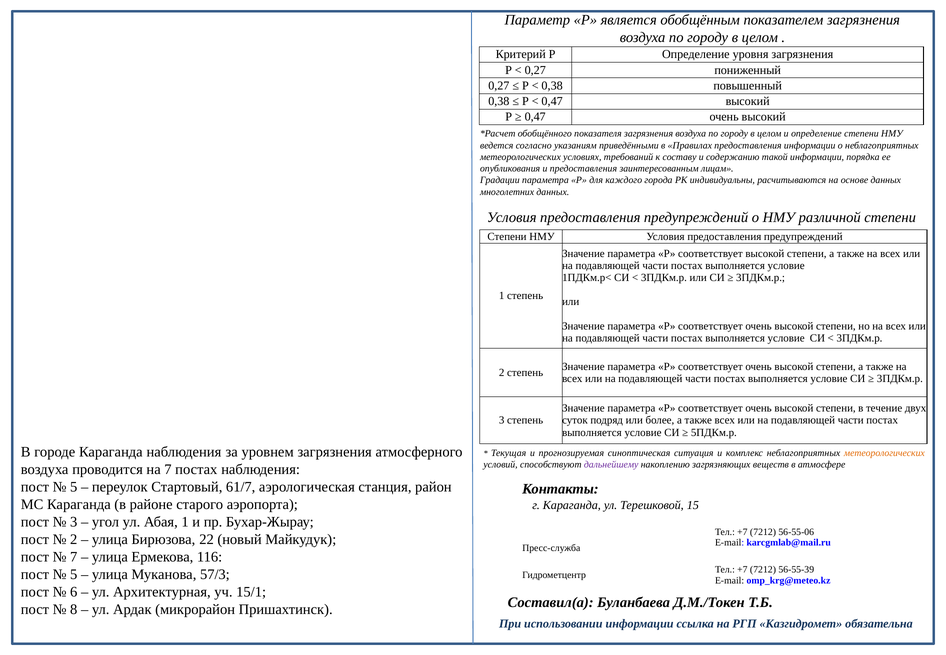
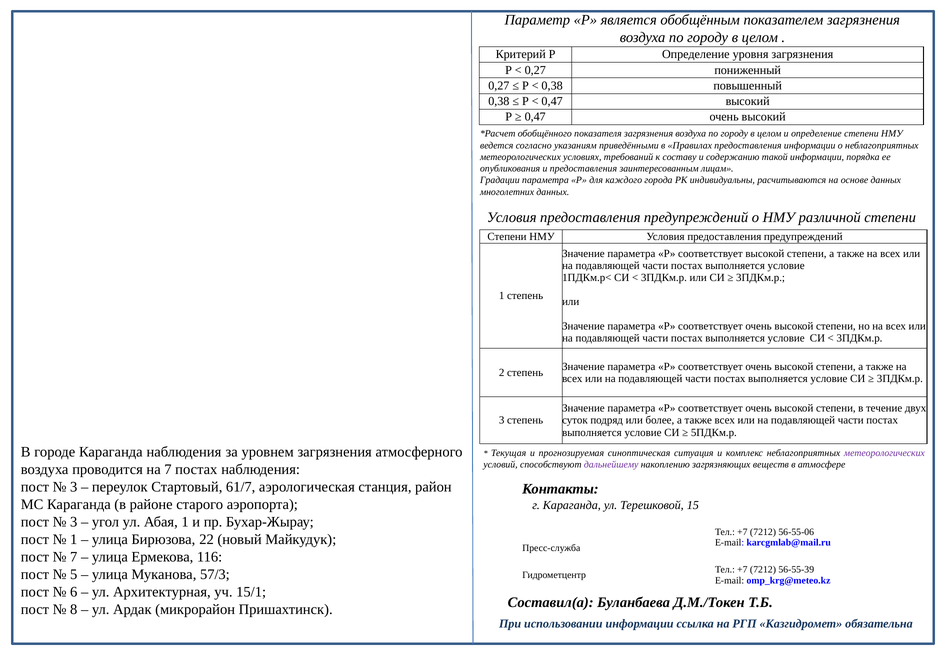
метеорологических colour: orange -> purple (884, 453)
5: 5 -> 3 (74, 487)
2: 2 -> 1 (74, 539)
